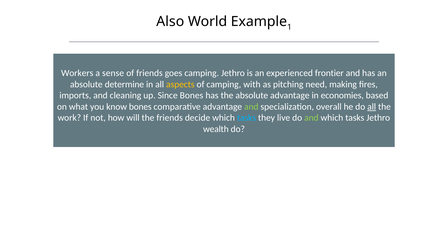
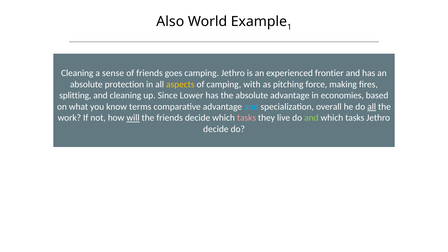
Workers: Workers -> Cleaning (77, 73)
determine: determine -> protection (124, 84)
need: need -> force (316, 84)
imports: imports -> splitting (75, 95)
Since Bones: Bones -> Lower (192, 95)
know bones: bones -> terms (140, 107)
and colour: light green -> light blue (251, 107)
will underline: none -> present (133, 118)
tasks colour: light blue -> pink (247, 118)
wealth: wealth -> decide (216, 129)
